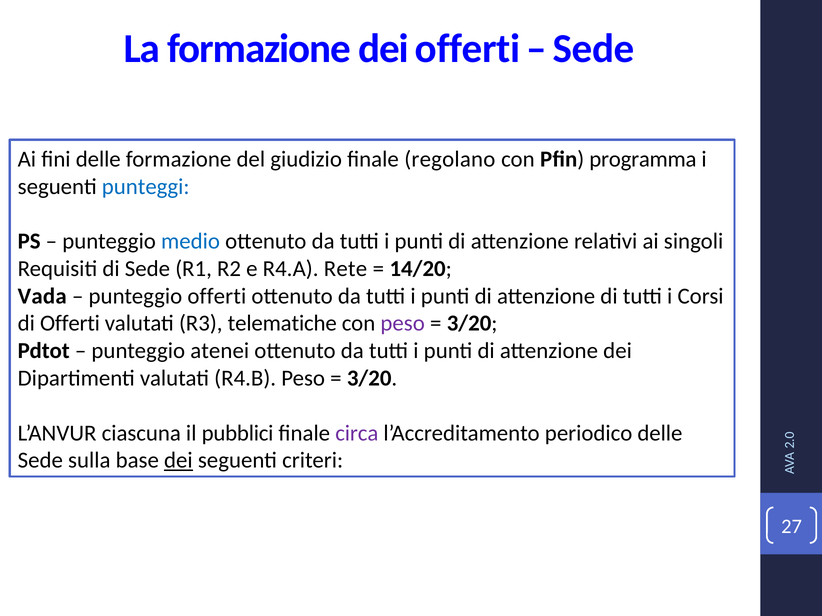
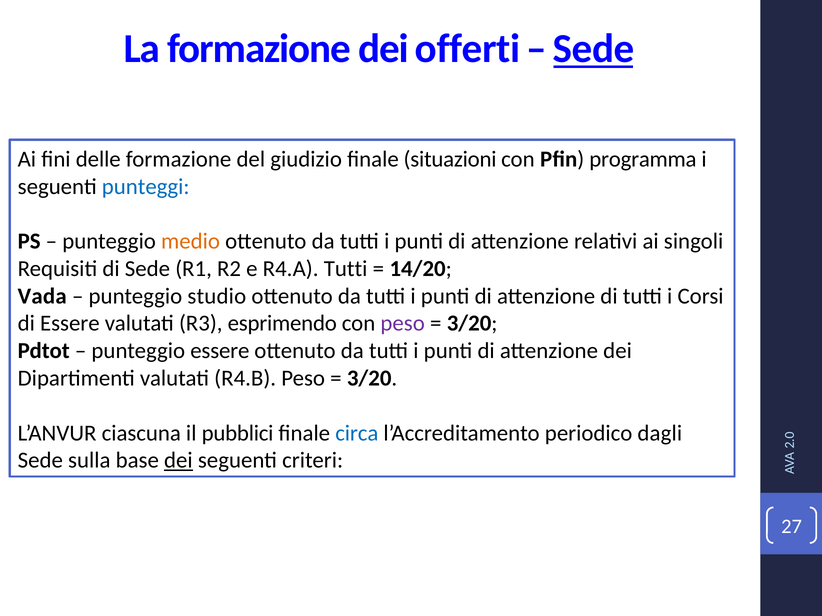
Sede underline: none -> present (594, 49)
regolano: regolano -> situazioni (450, 159)
medio colour: blue -> orange (191, 241)
R4.A Rete: Rete -> Tutti (346, 269)
punteggio offerti: offerti -> studio (217, 296)
di Offerti: Offerti -> Essere (70, 324)
telematiche: telematiche -> esprimendo (282, 324)
punteggio atenei: atenei -> essere (220, 351)
circa colour: purple -> blue (357, 433)
periodico delle: delle -> dagli (660, 433)
